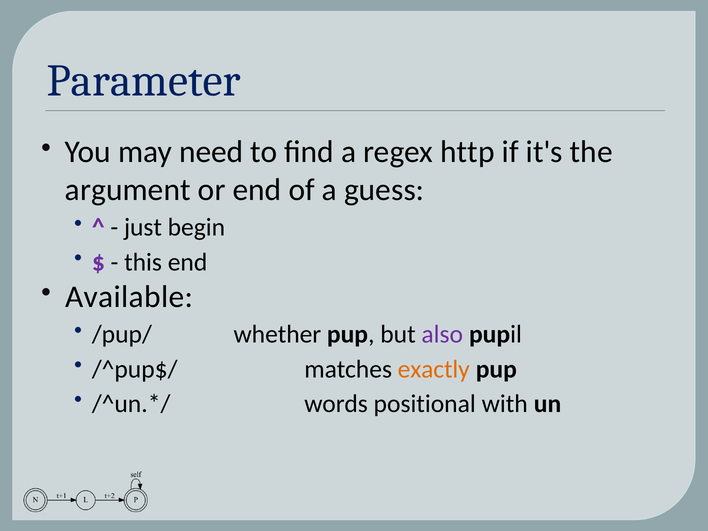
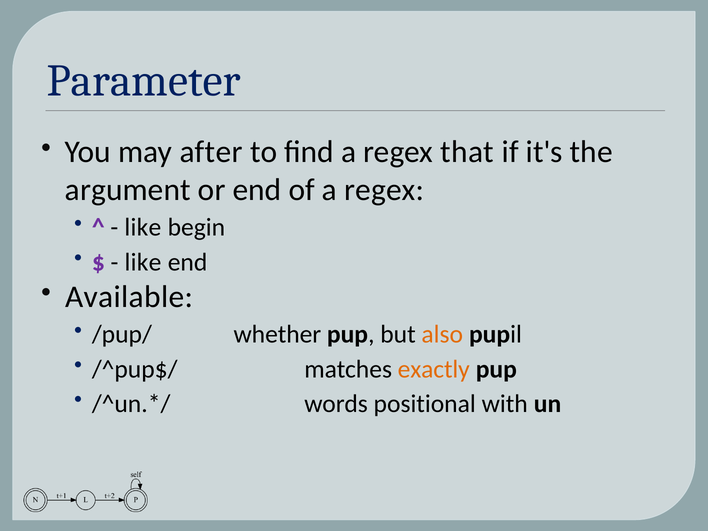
need: need -> after (211, 152)
http: http -> that (467, 152)
of a guess: guess -> regex (384, 190)
just: just -> like (143, 228)
this: this -> like (143, 262)
also colour: purple -> orange (442, 334)
